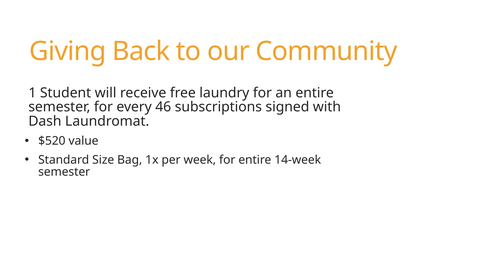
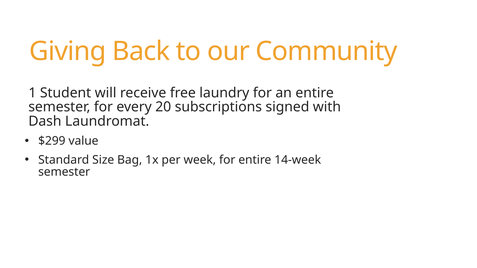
46: 46 -> 20 (163, 107)
$520: $520 -> $299 (52, 141)
